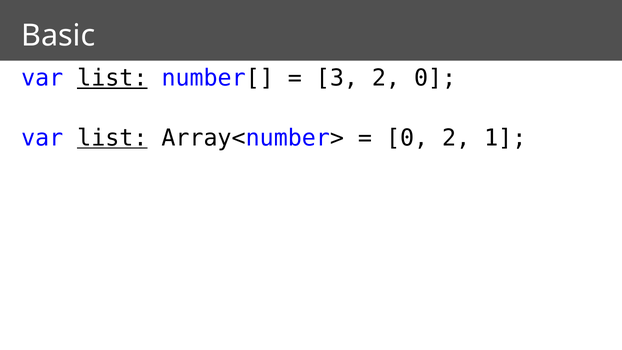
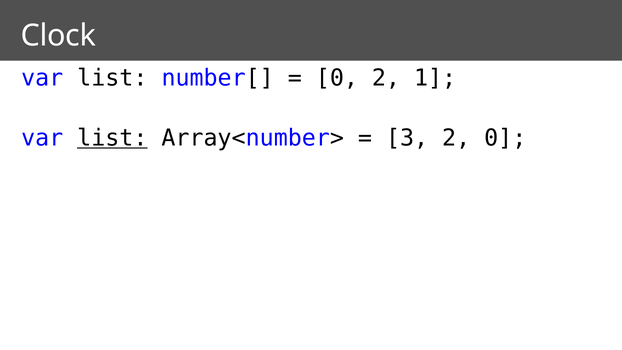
Basic: Basic -> Clock (58, 36)
list underline: present -> none (112, 78)
3: 3 -> 0 (337, 78)
2 0: 0 -> 1 (435, 78)
0: 0 -> 3 (407, 138)
2 1: 1 -> 0 (505, 138)
